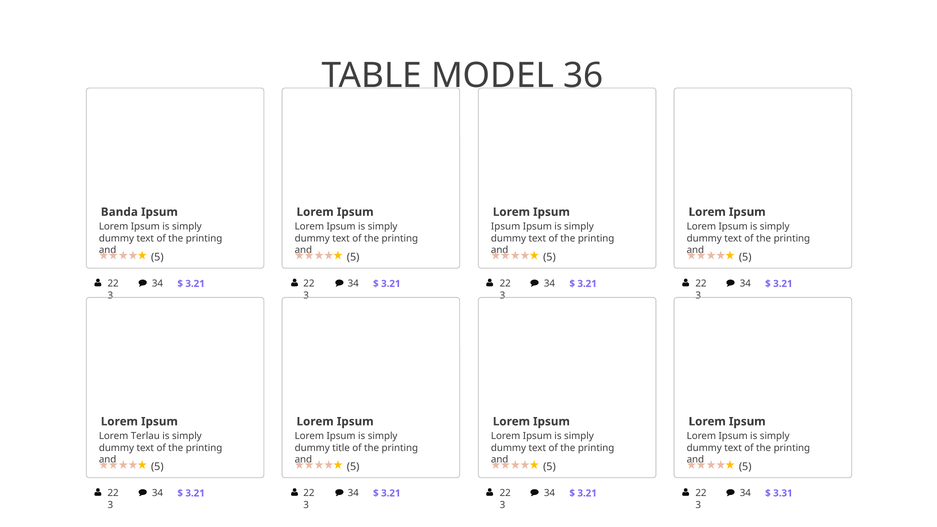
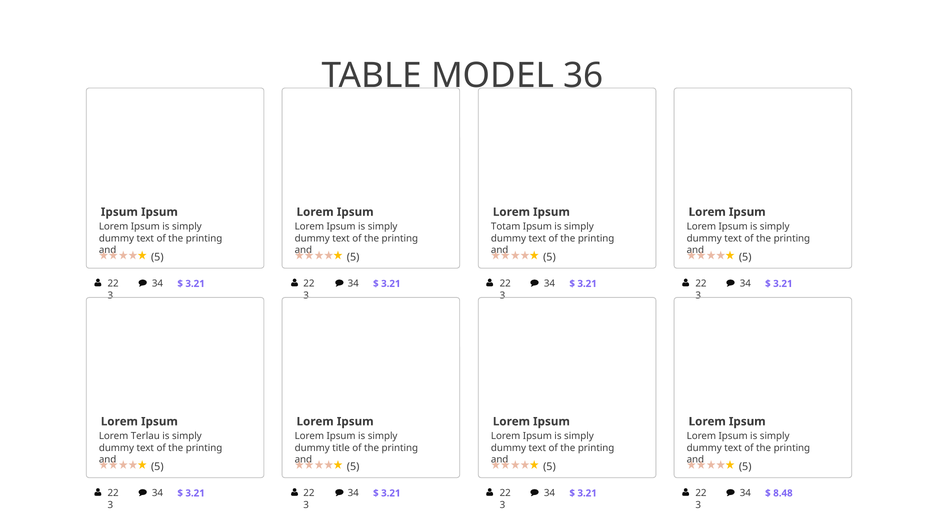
Banda: Banda -> Ipsum (119, 212)
Ipsum: Ipsum -> Totam (506, 227)
3.31: 3.31 -> 8.48 (783, 493)
